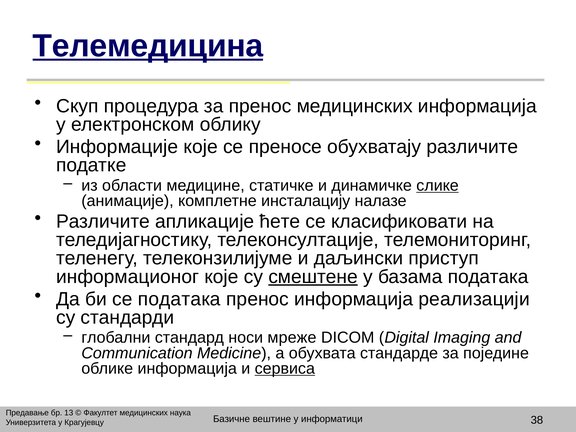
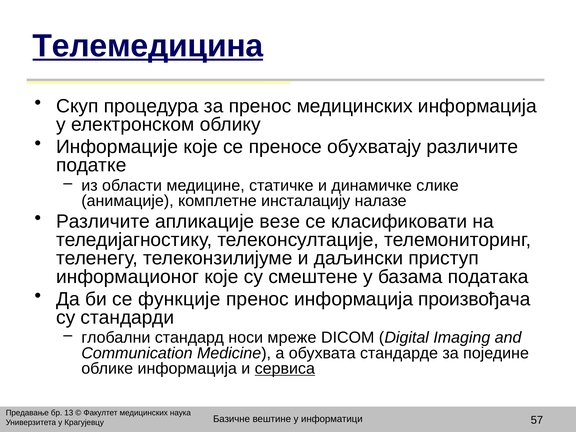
слике underline: present -> none (438, 185)
ћете: ћете -> везе (280, 221)
смештене underline: present -> none (313, 277)
се података: података -> функције (179, 299)
реализацији: реализацији -> произвођача (474, 299)
38: 38 -> 57 (537, 420)
